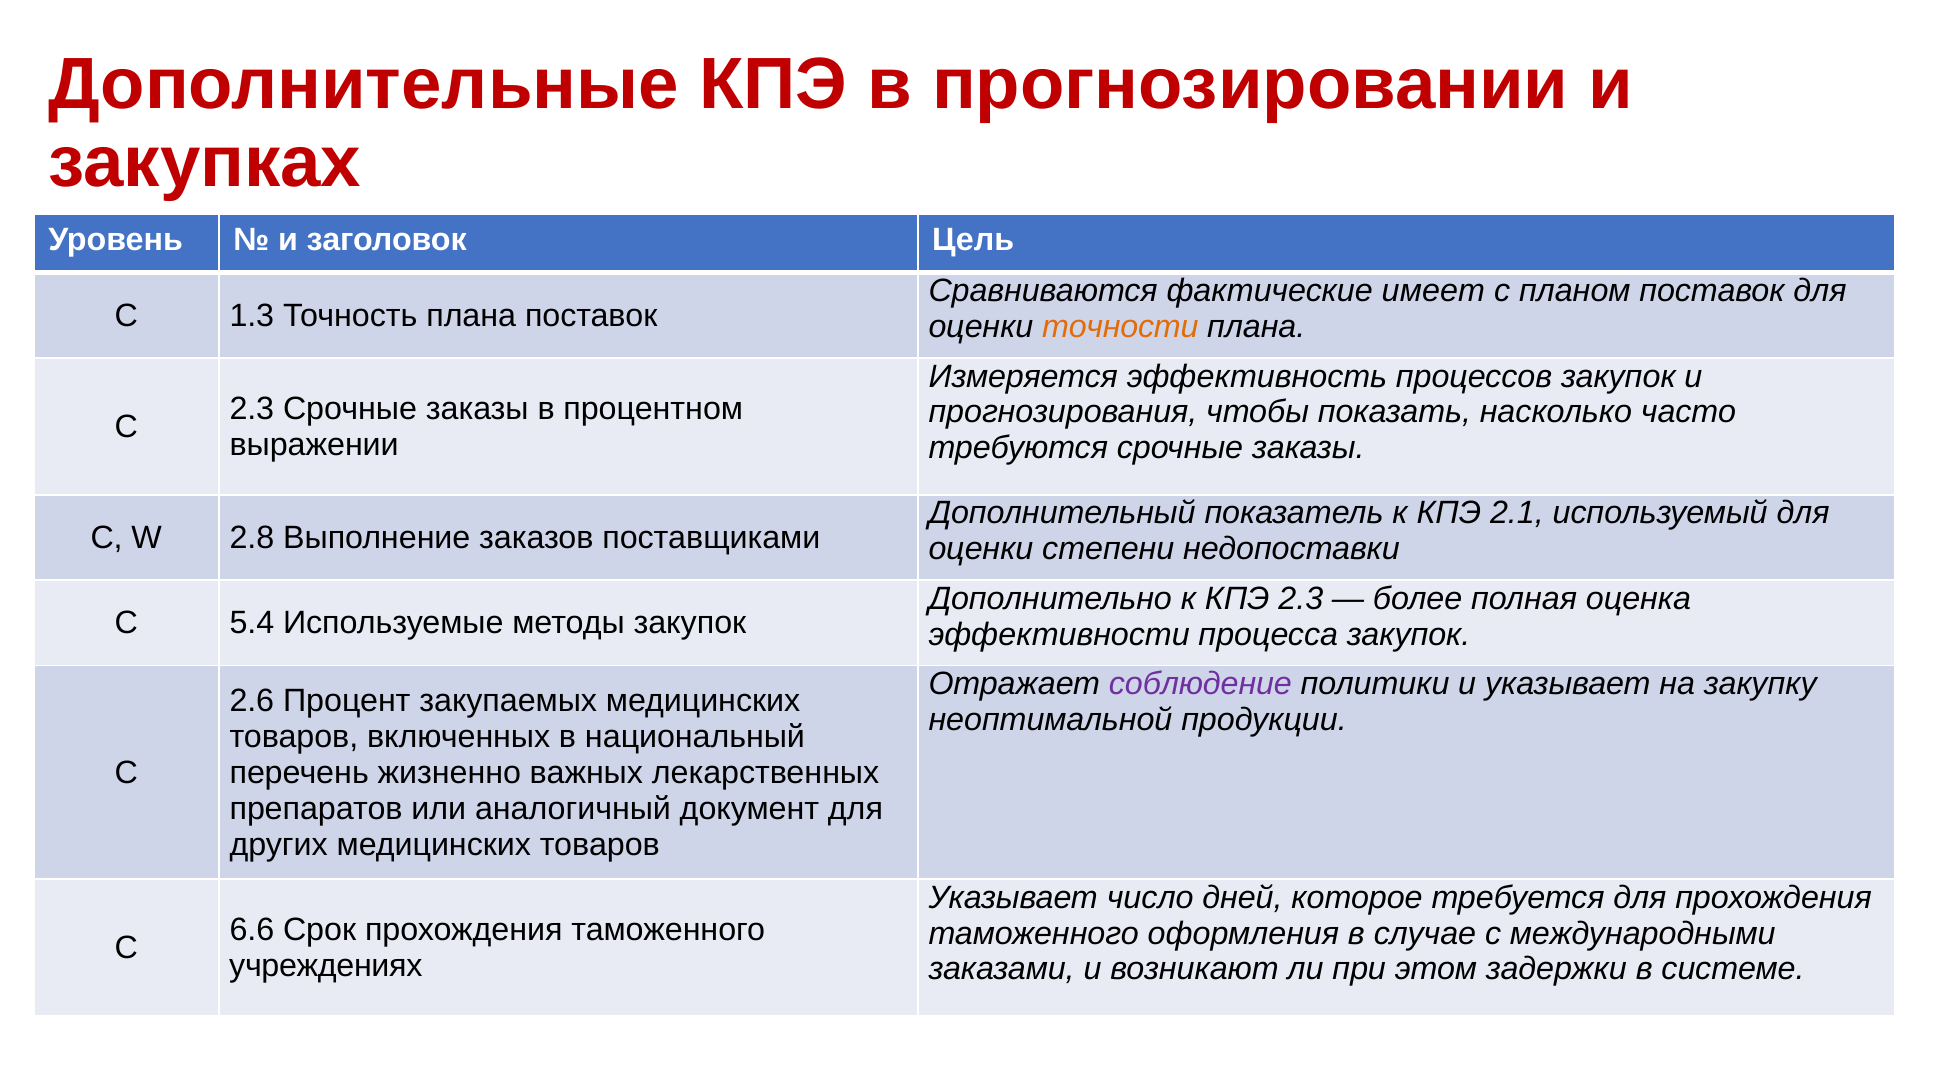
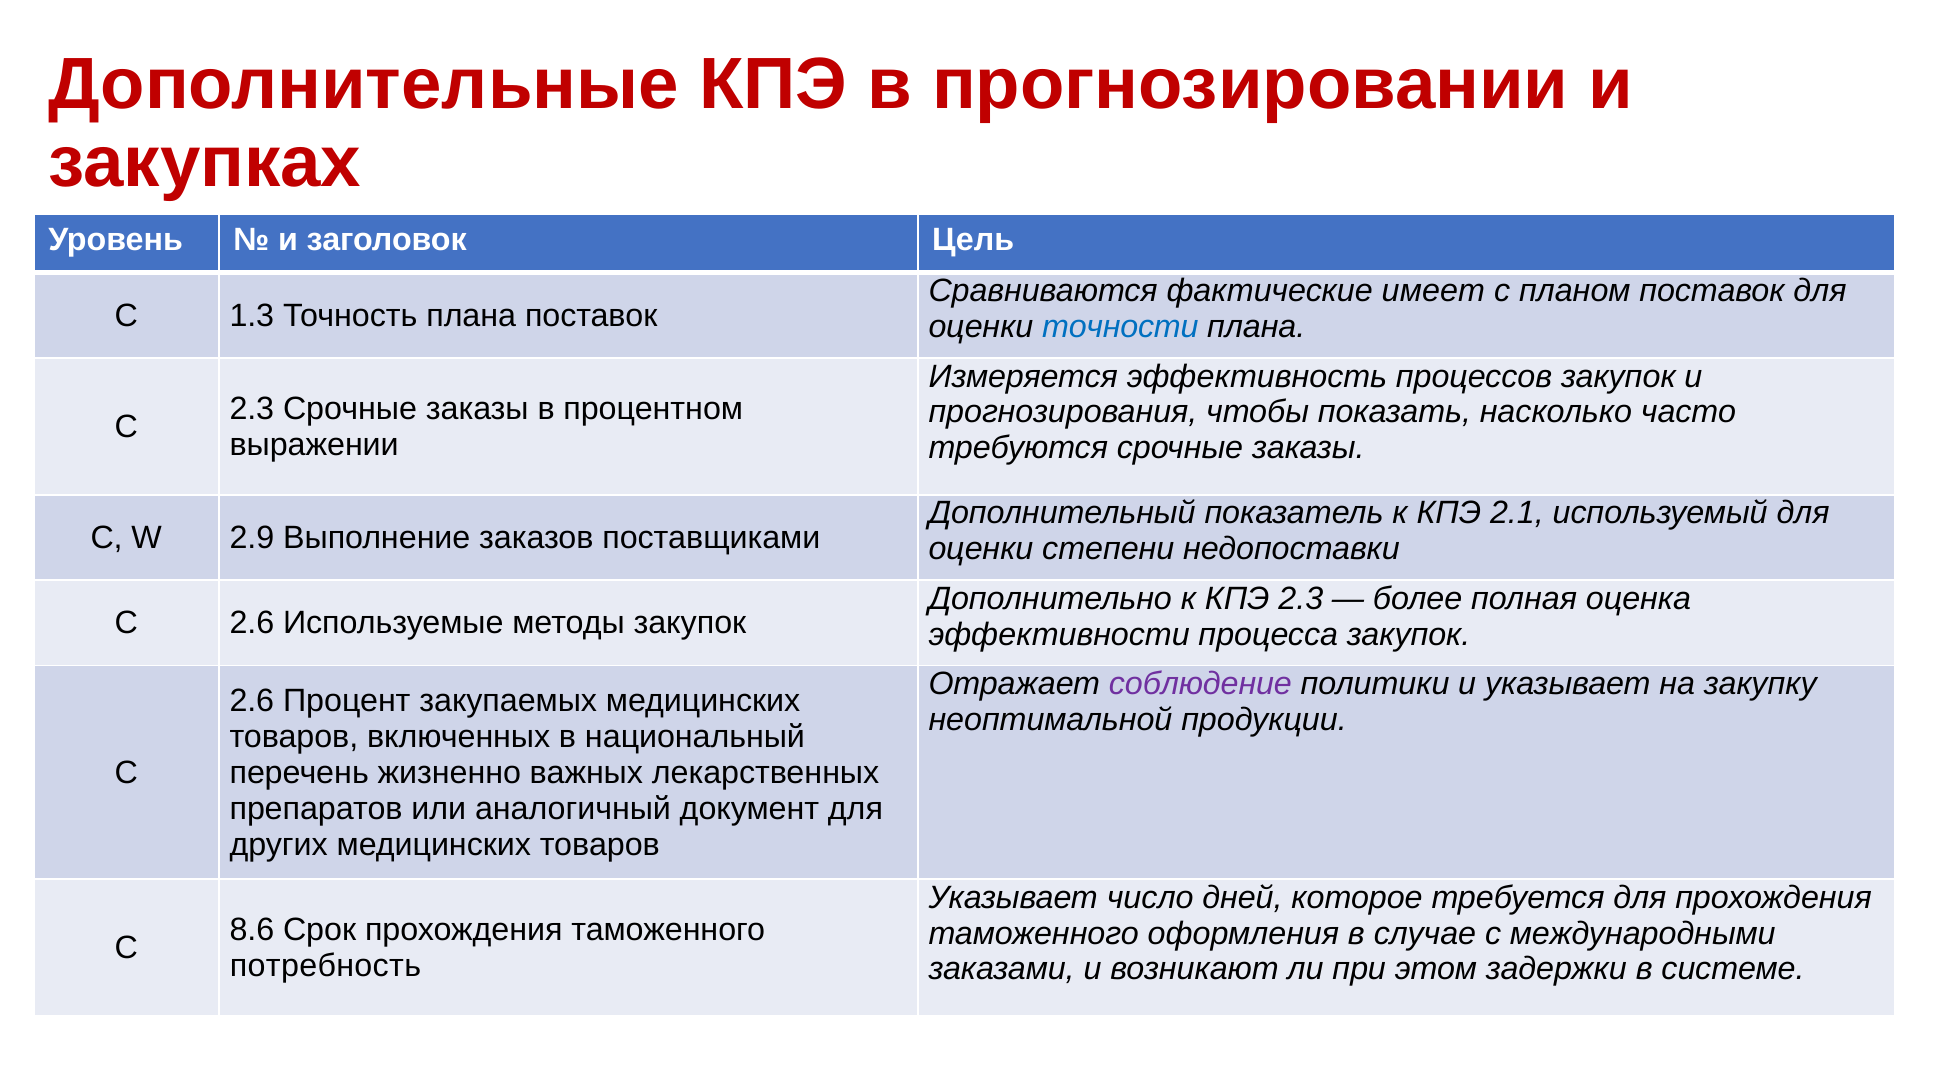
точности colour: orange -> blue (1120, 327)
2.8: 2.8 -> 2.9 (252, 538)
5.4: 5.4 -> 2.6 (252, 624)
6.6: 6.6 -> 8.6 (252, 931)
учреждениях: учреждениях -> потребность (325, 966)
